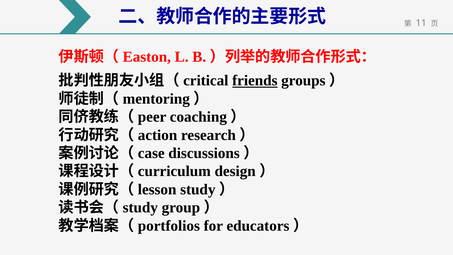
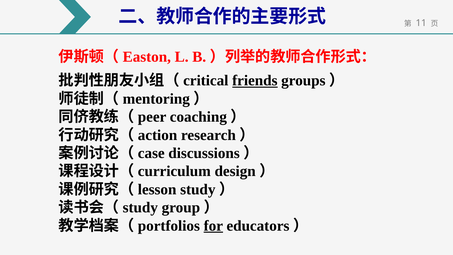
for underline: none -> present (213, 226)
